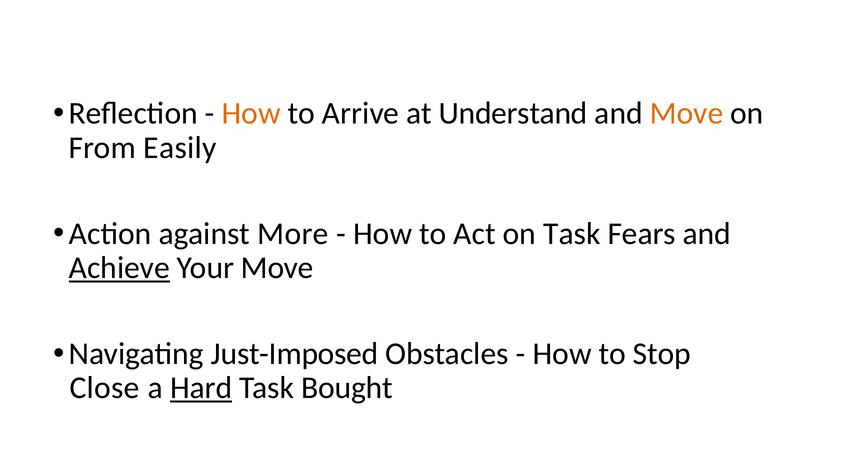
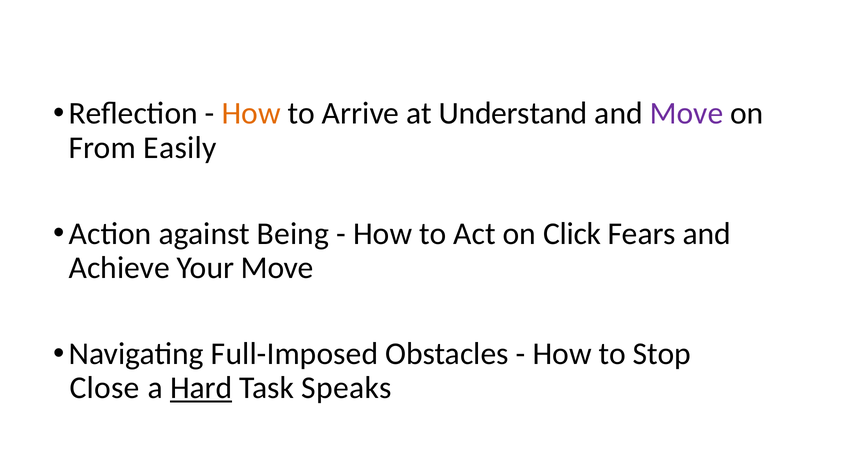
Move colour: orange -> purple (687, 113)
More: More -> Being (293, 233)
on Task: Task -> Click (572, 233)
Achieve underline: present -> none (119, 268)
Just-Imposed: Just-Imposed -> Full-Imposed (295, 354)
Bought: Bought -> Speaks (347, 388)
